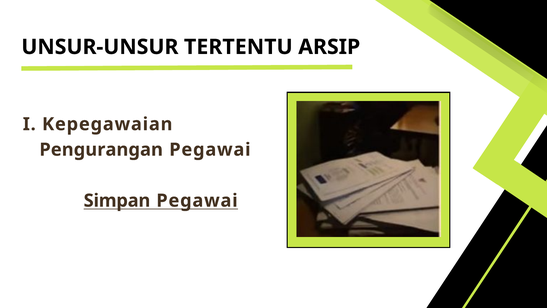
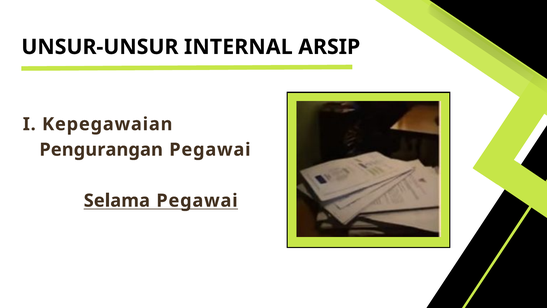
TERTENTU: TERTENTU -> INTERNAL (238, 47)
Simpan: Simpan -> Selama (117, 200)
